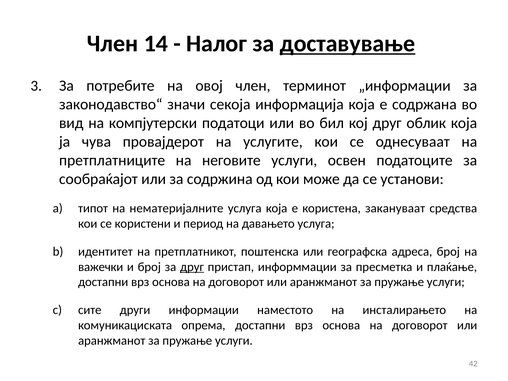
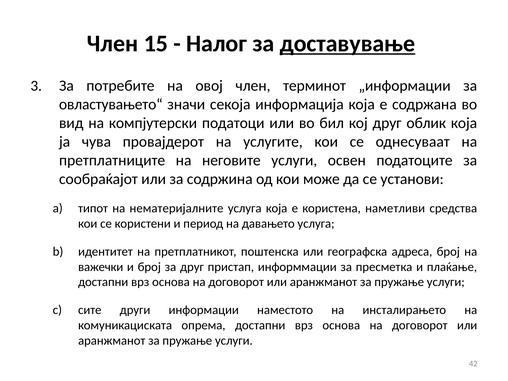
14: 14 -> 15 (156, 44)
законодавство“: законодавство“ -> овластувањето“ (111, 104)
закануваат: закануваат -> наметливи (395, 208)
друг underline: present -> none (192, 267)
